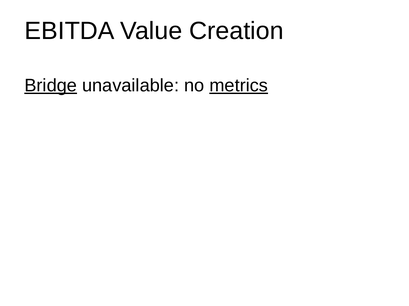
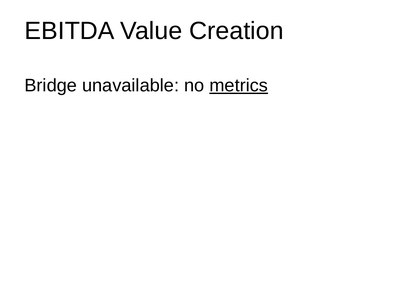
Bridge underline: present -> none (51, 86)
